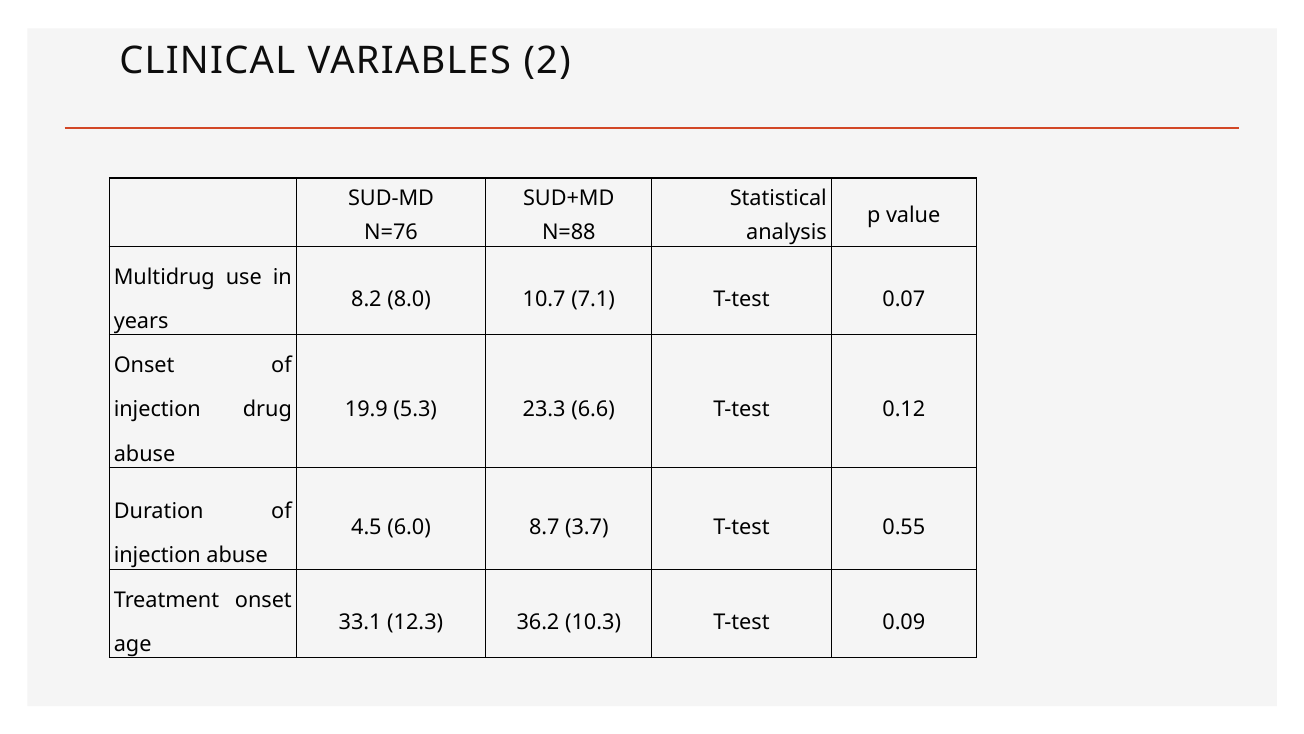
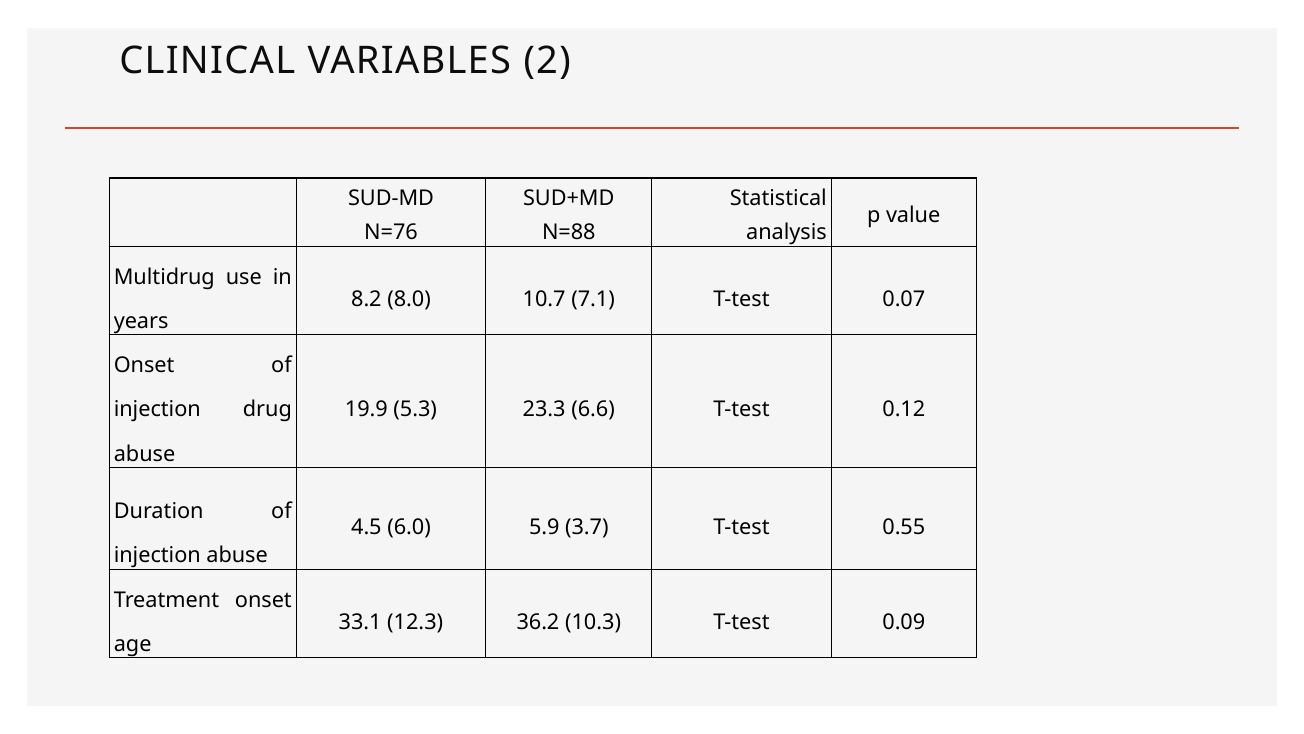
8.7: 8.7 -> 5.9 (544, 527)
